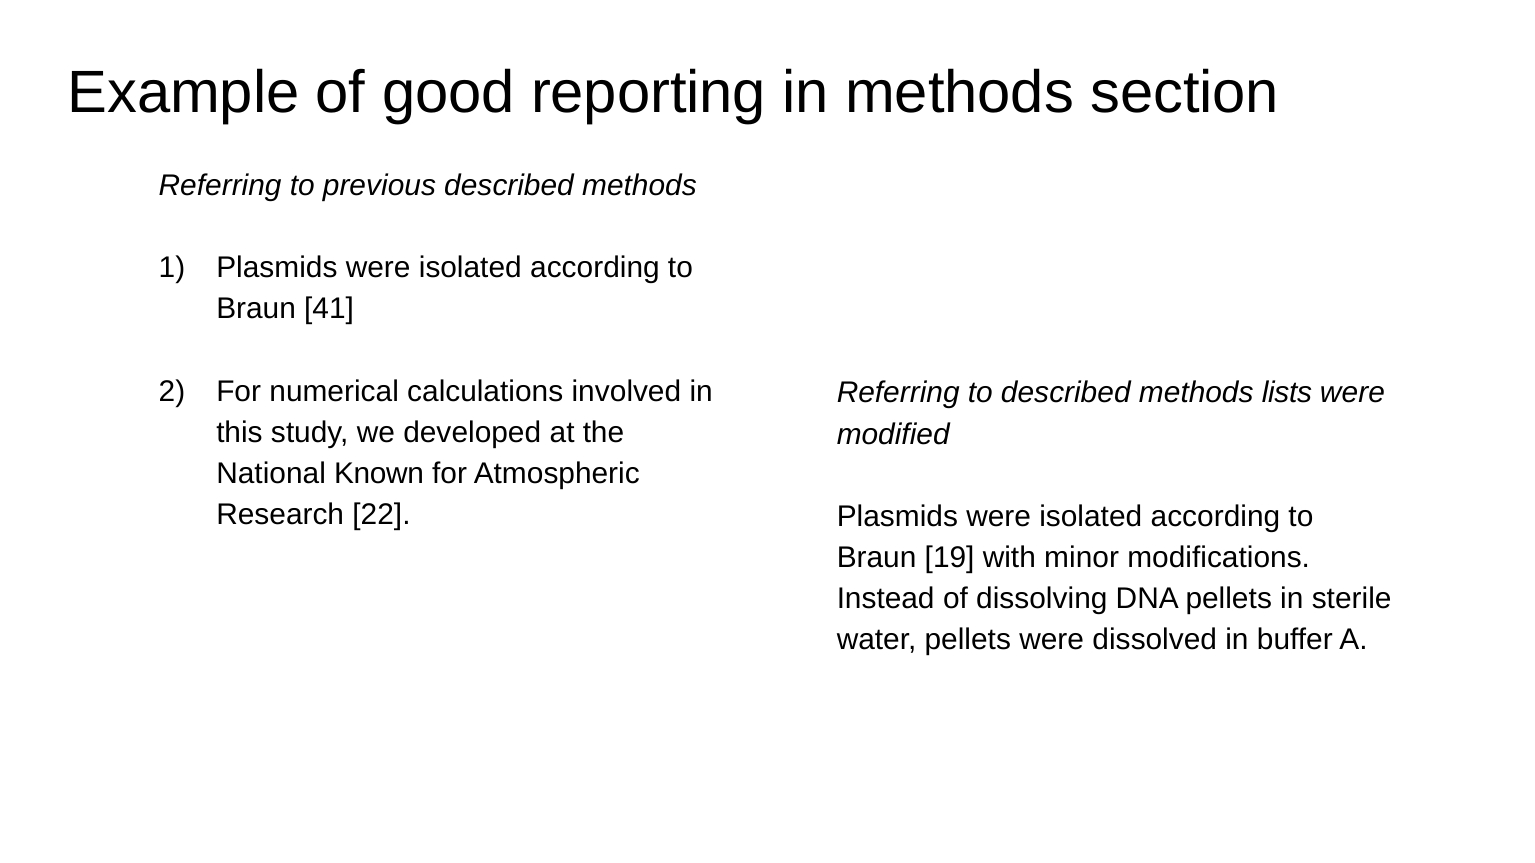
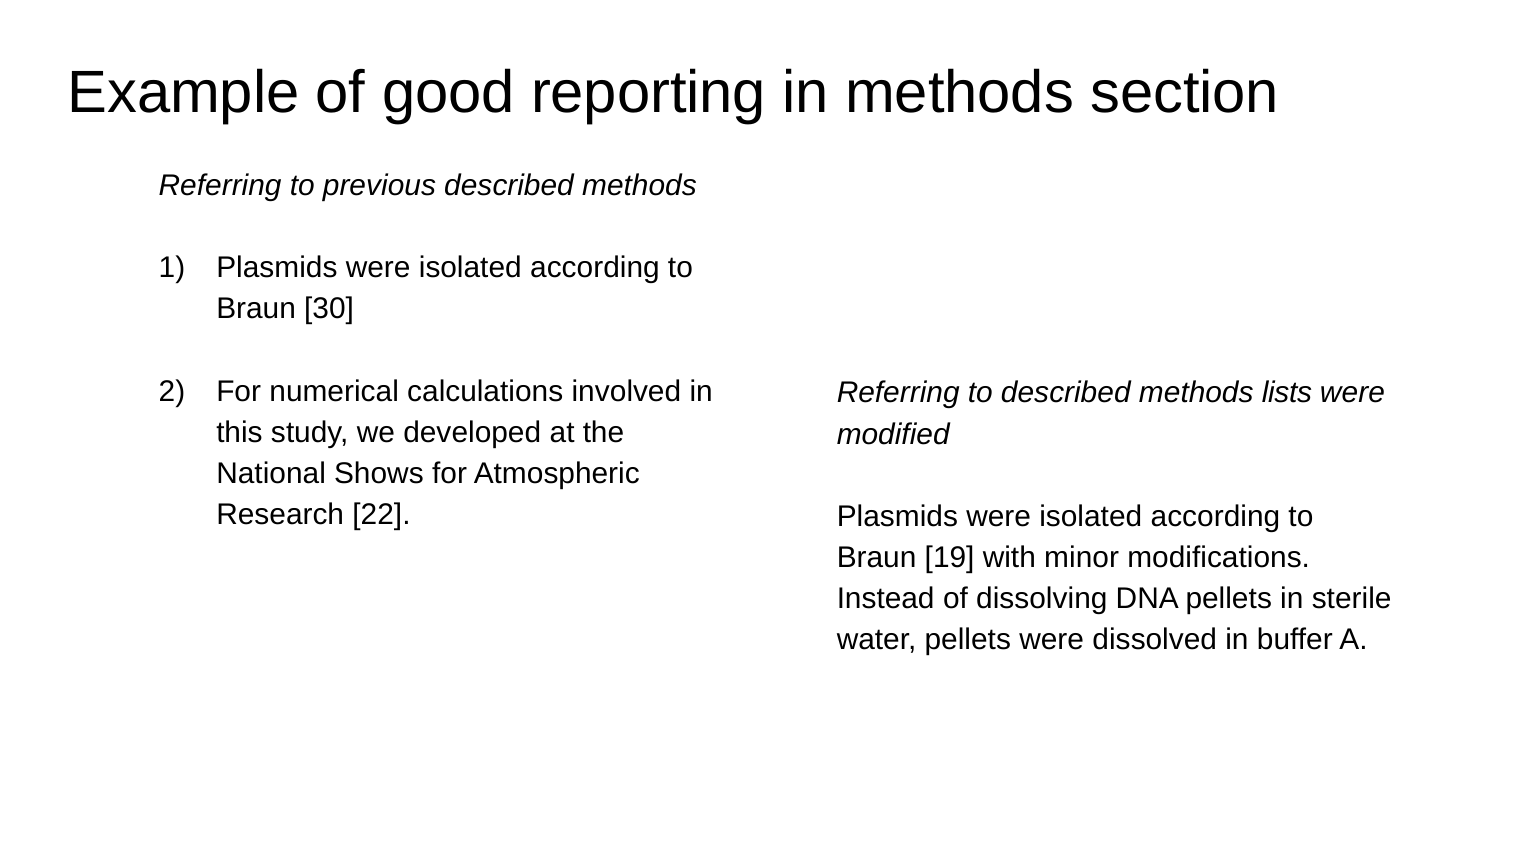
41: 41 -> 30 (329, 309)
Known: Known -> Shows (379, 474)
